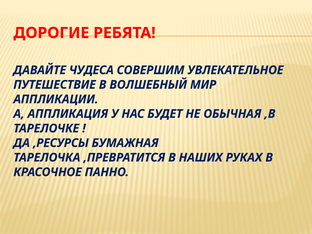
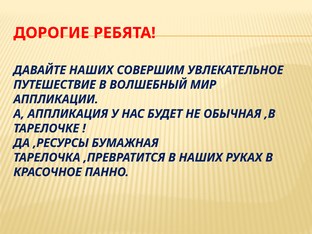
ДАВАЙТЕ ЧУДЕСА: ЧУДЕСА -> НАШИХ (91, 70)
